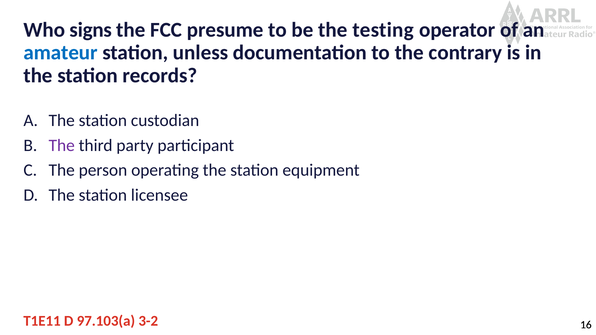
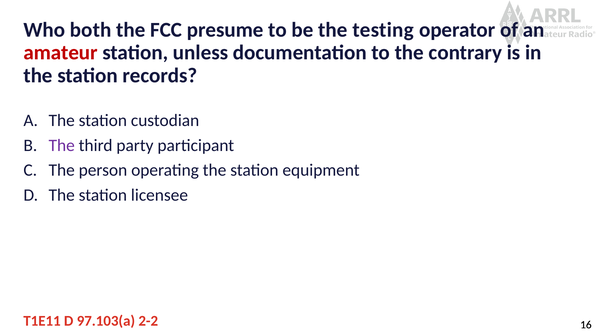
signs: signs -> both (91, 30)
amateur colour: blue -> red (61, 53)
3-2: 3-2 -> 2-2 (148, 321)
